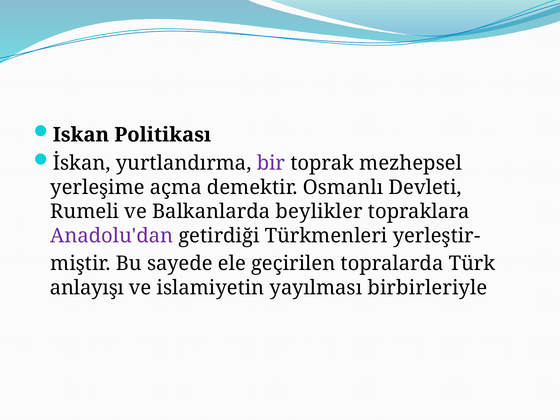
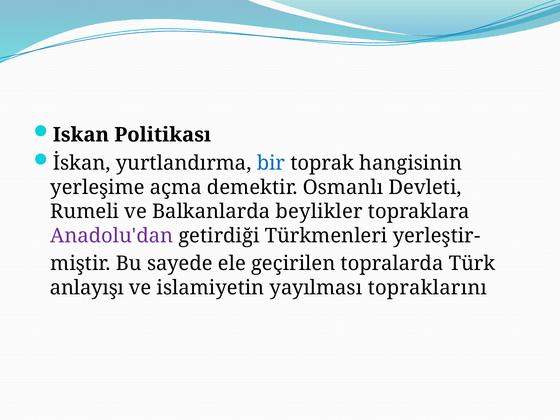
bir colour: purple -> blue (271, 163)
mezhepsel: mezhepsel -> hangisinin (411, 163)
birbirleriyle: birbirleriyle -> topraklarını (427, 288)
